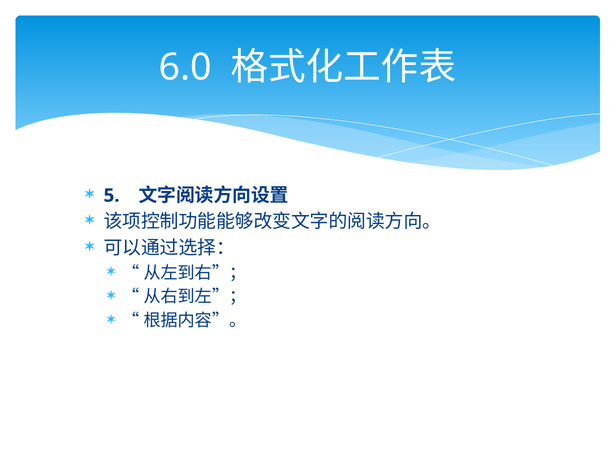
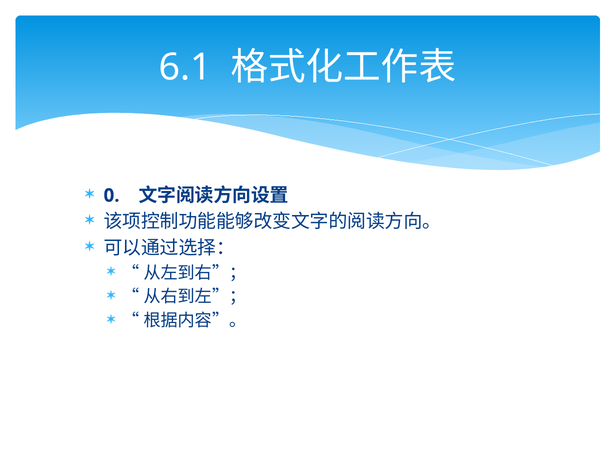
6.0: 6.0 -> 6.1 (185, 68)
5: 5 -> 0 (112, 196)
